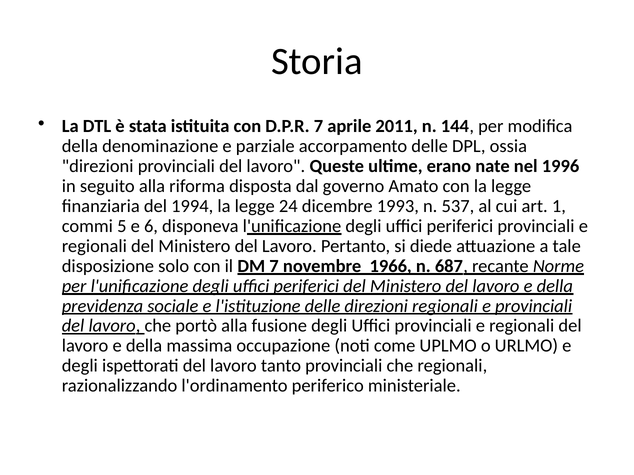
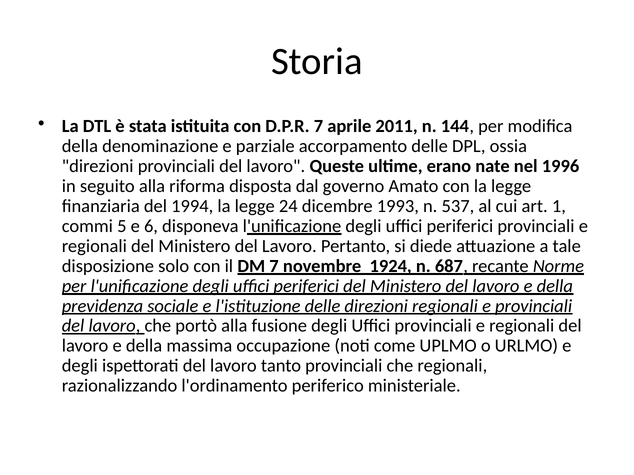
1966: 1966 -> 1924 (391, 266)
